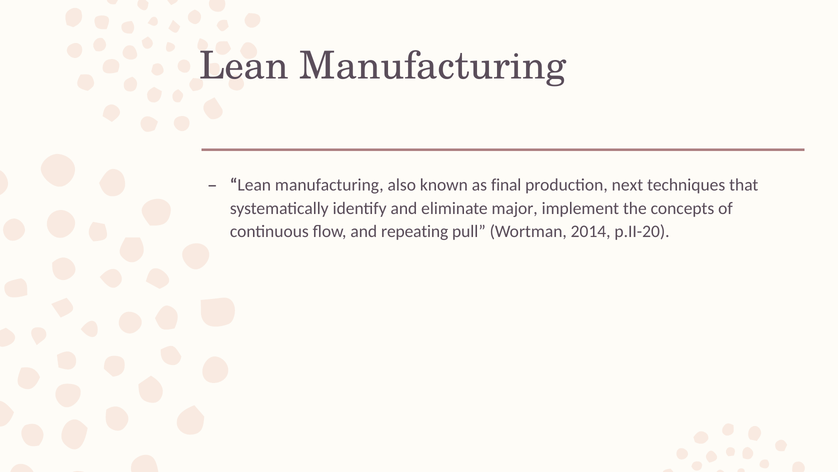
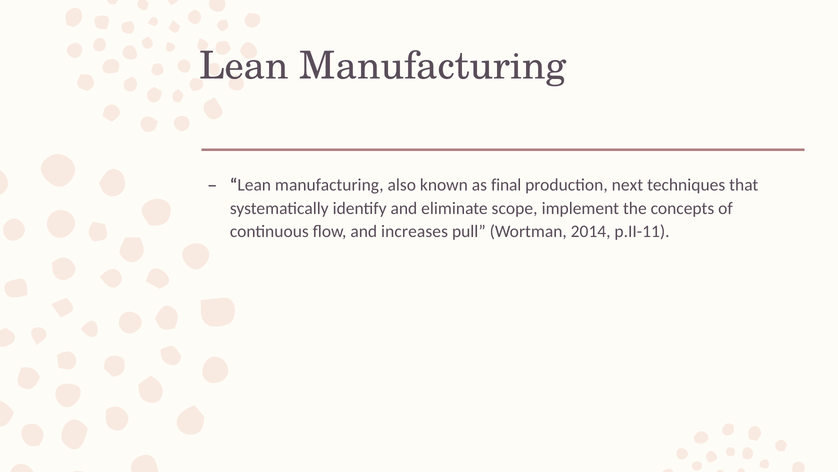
major: major -> scope (515, 208)
repeating: repeating -> increases (415, 231)
p.II-20: p.II-20 -> p.II-11 (642, 231)
